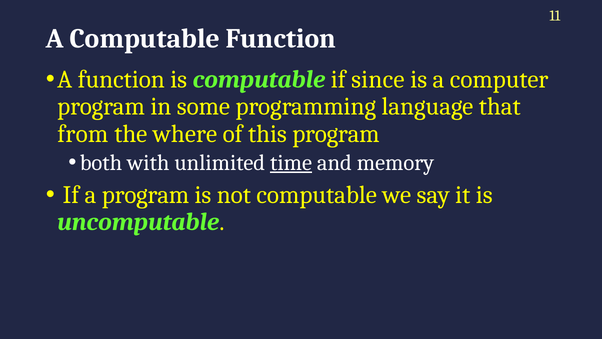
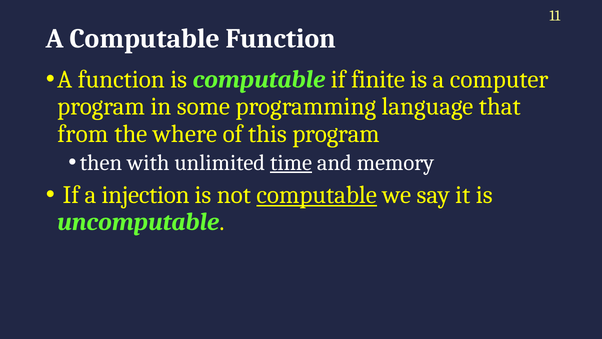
since: since -> finite (378, 79)
both: both -> then (101, 163)
a program: program -> injection (146, 195)
computable underline: none -> present (317, 195)
